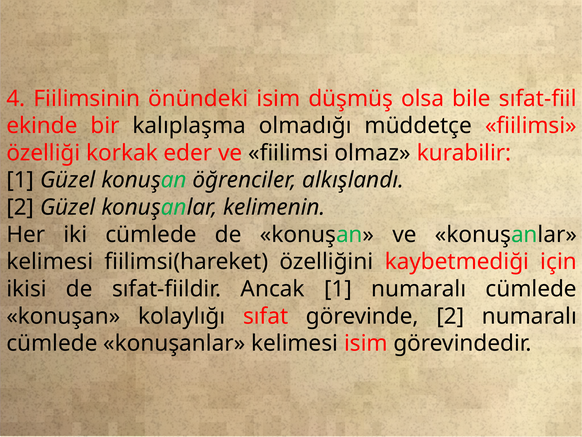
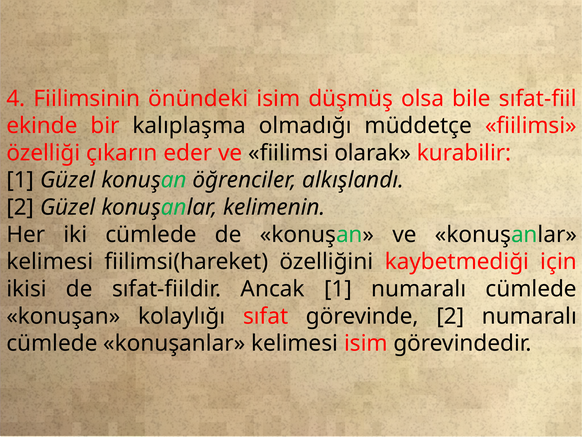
korkak: korkak -> çıkarın (122, 153)
olmaz: olmaz -> olarak (373, 153)
